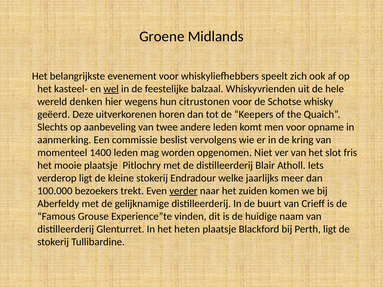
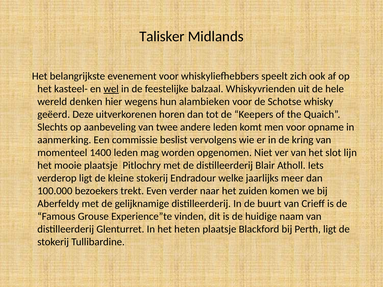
Groene: Groene -> Talisker (162, 36)
citrustonen: citrustonen -> alambieken (204, 102)
fris: fris -> lijn (350, 153)
verder underline: present -> none (183, 191)
